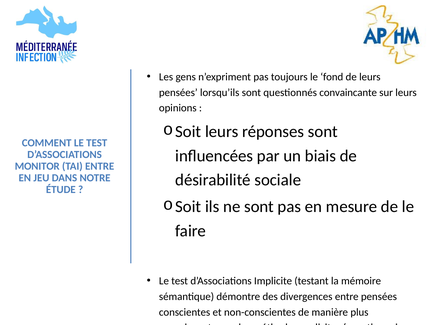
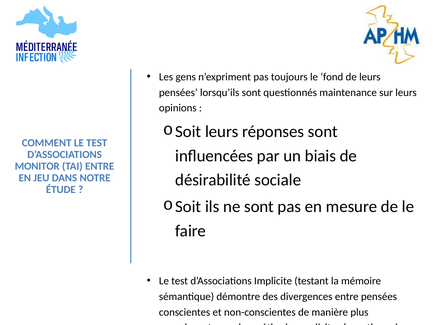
questionnés convaincante: convaincante -> maintenance (348, 92)
